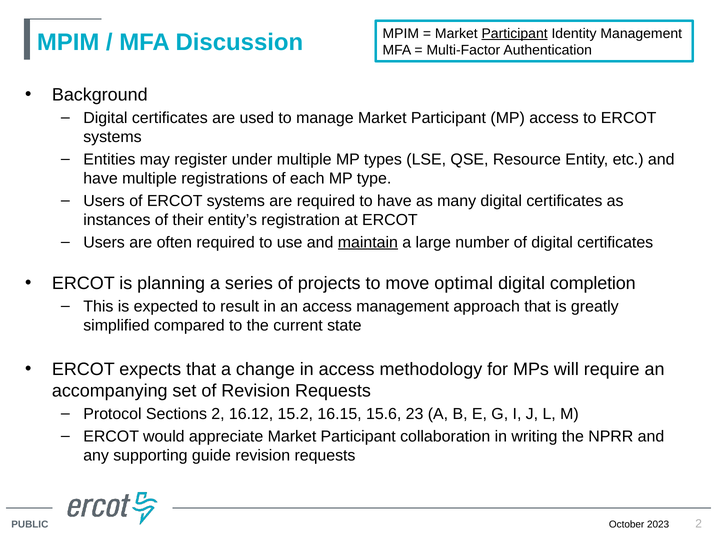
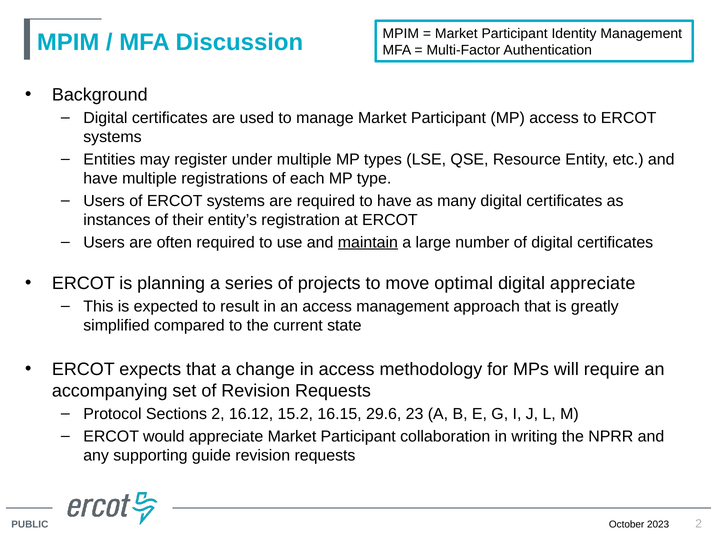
Participant underline: present -> none (515, 34)
digital completion: completion -> appreciate (593, 283)
15.6: 15.6 -> 29.6 (384, 415)
